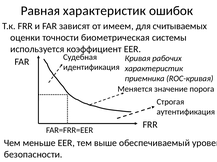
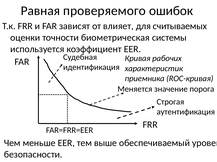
Равная характеристик: характеристик -> проверяемого (104, 11)
имеем: имеем -> влияет (118, 26)
